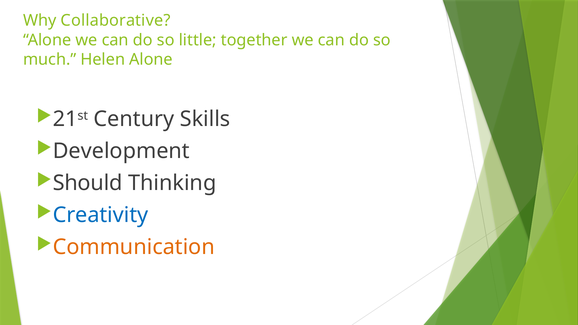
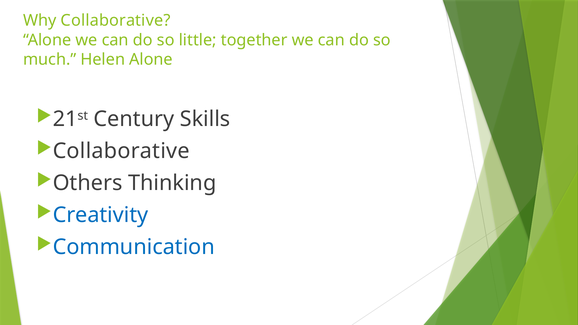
Development: Development -> Collaborative (121, 151)
Should: Should -> Others (88, 183)
Communication colour: orange -> blue (134, 247)
